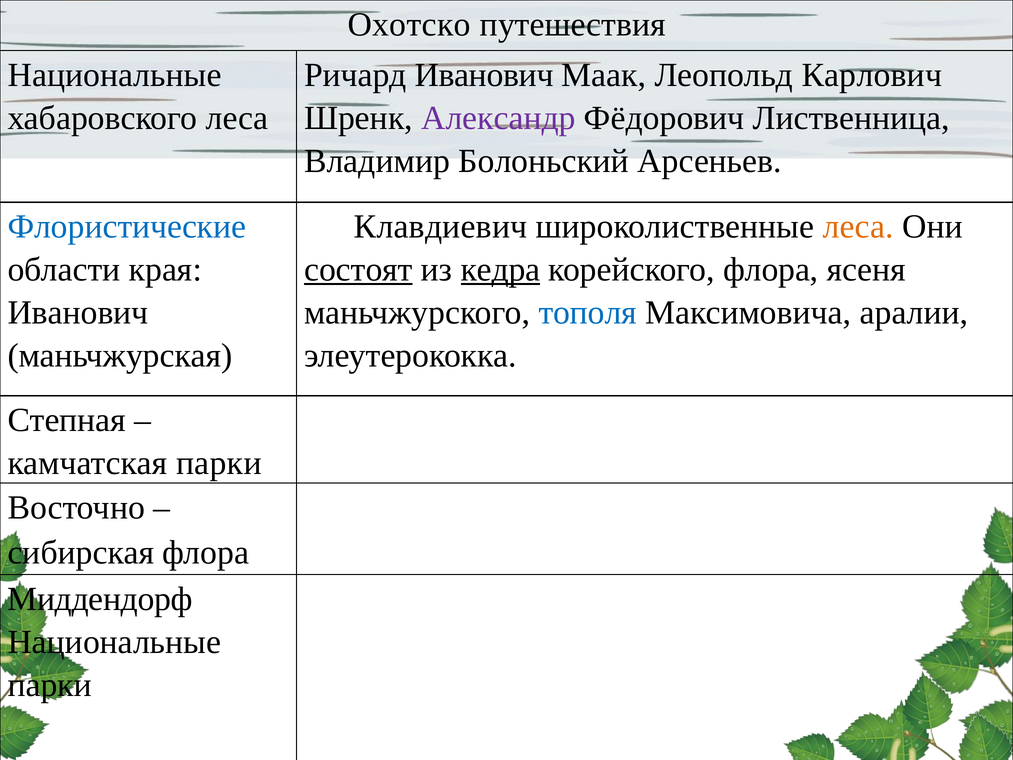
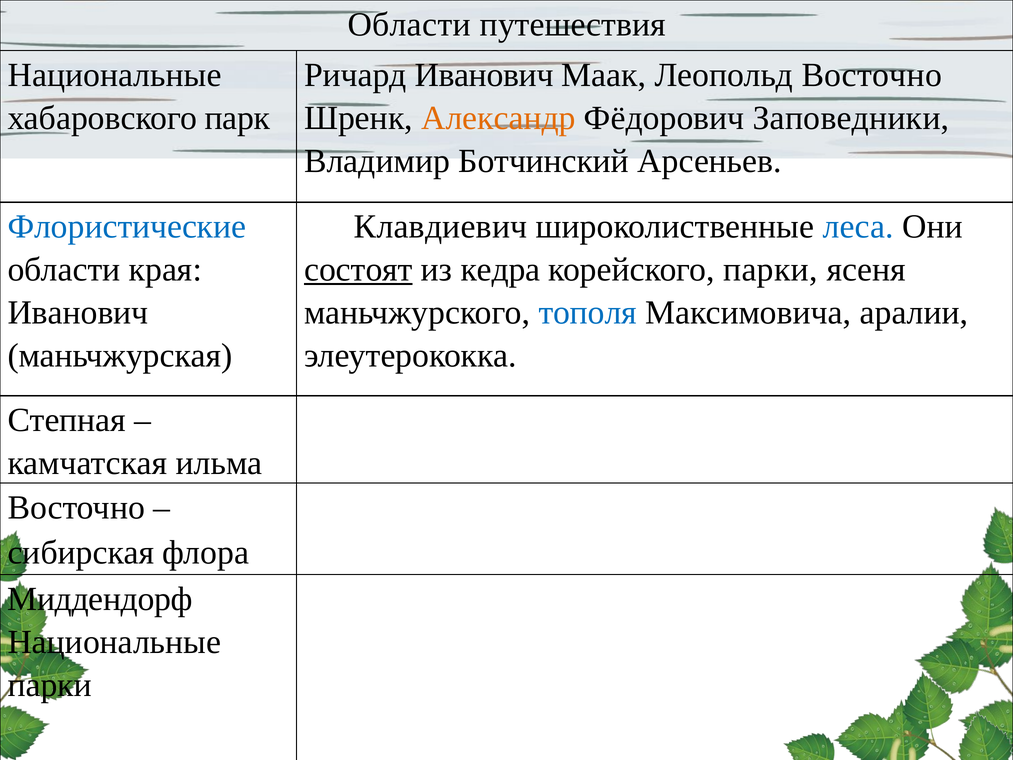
Охотско: Охотско -> Области (409, 25)
Леопольд Карлович: Карлович -> Восточно (872, 75)
хабаровского леса: леса -> парк (237, 118)
Александр colour: purple -> orange (498, 118)
Лиственница: Лиственница -> Заповедники (851, 118)
Болоньский: Болоньский -> Ботчинский (544, 161)
леса colour: orange -> blue (858, 227)
кедра underline: present -> none (500, 270)
корейского флора: флора -> парки (771, 270)
камчатская парки: парки -> ильма (219, 463)
